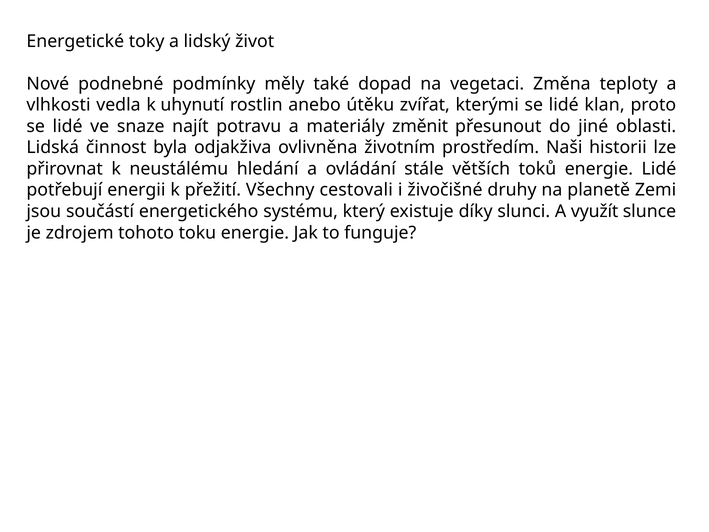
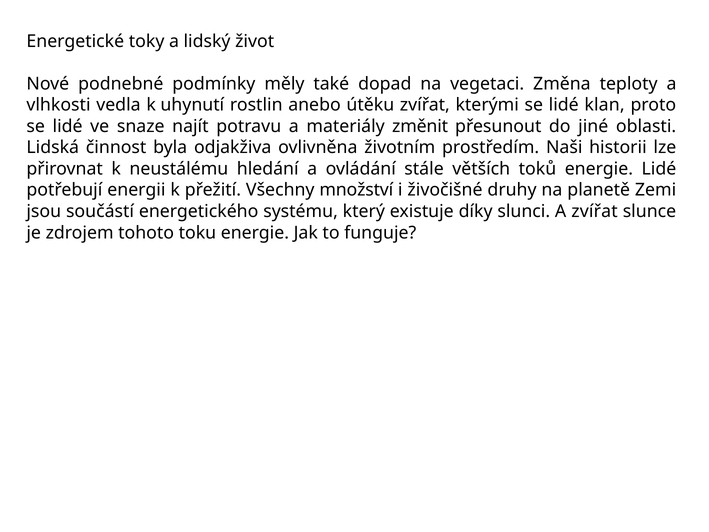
cestovali: cestovali -> množství (356, 190)
A využít: využít -> zvířat (594, 211)
